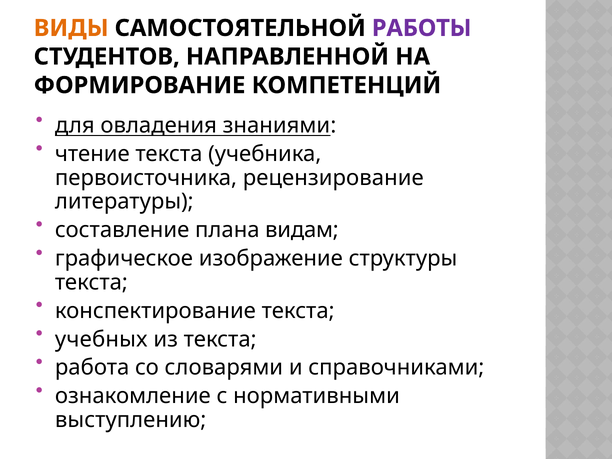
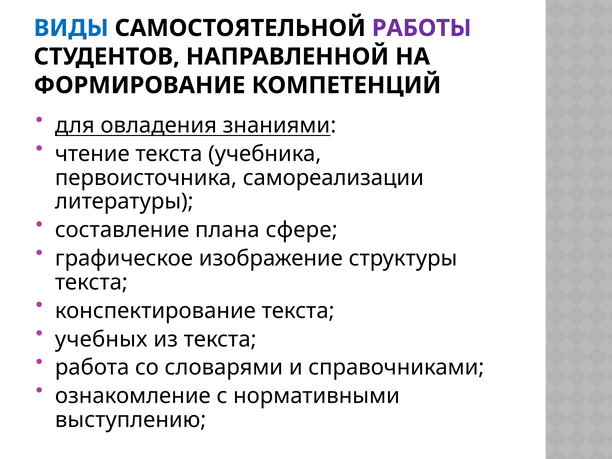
ВИДЫ colour: orange -> blue (71, 28)
рецензирование: рецензирование -> самореализации (333, 178)
видам: видам -> сфере (302, 230)
